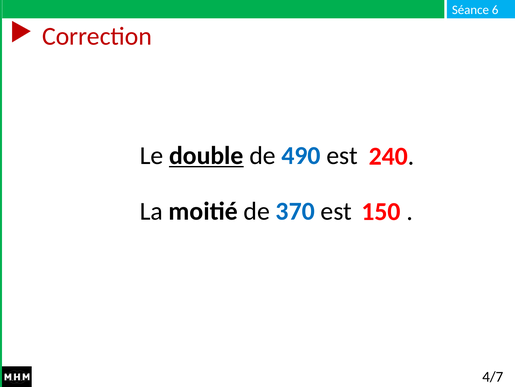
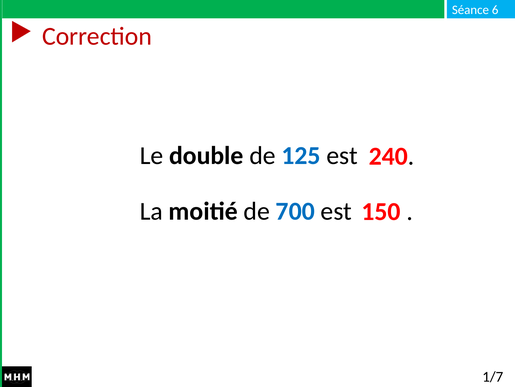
double underline: present -> none (206, 155)
490: 490 -> 125 (301, 155)
370: 370 -> 700 (295, 211)
4/7: 4/7 -> 1/7 (493, 376)
